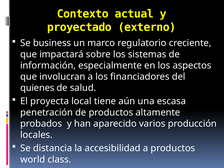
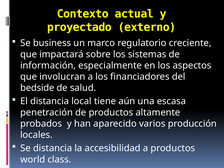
quienes: quienes -> bedside (37, 88)
El proyecta: proyecta -> distancia (50, 101)
